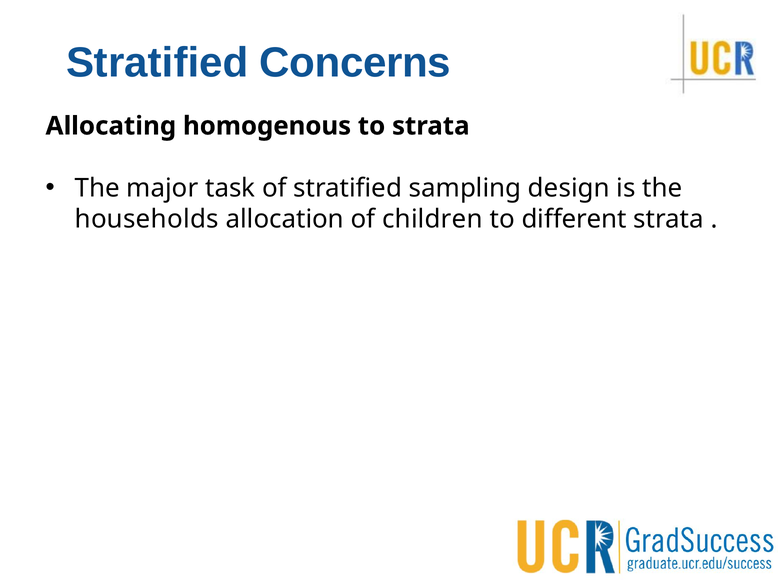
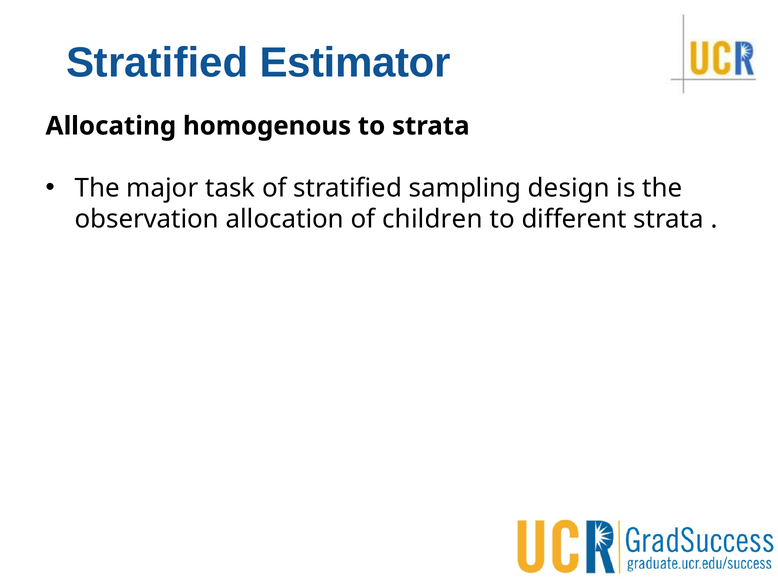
Concerns: Concerns -> Estimator (355, 63)
households: households -> observation (147, 219)
